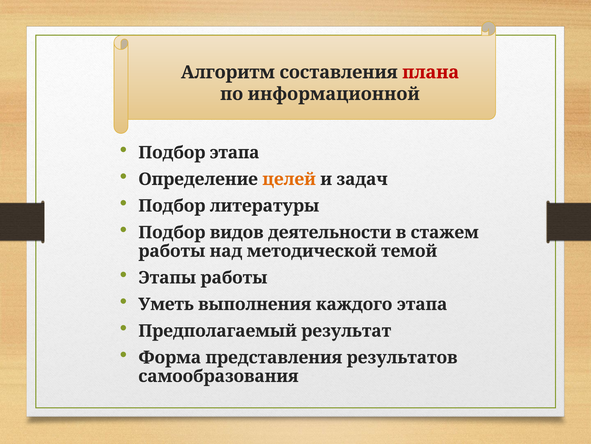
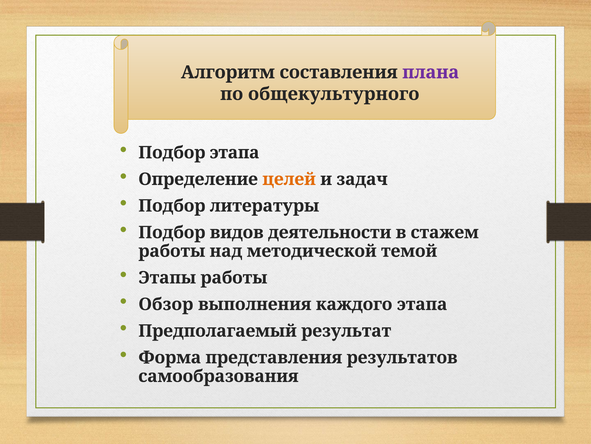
плана colour: red -> purple (431, 72)
информационной: информационной -> общекультурного (334, 94)
Уметь: Уметь -> Обзор (166, 304)
